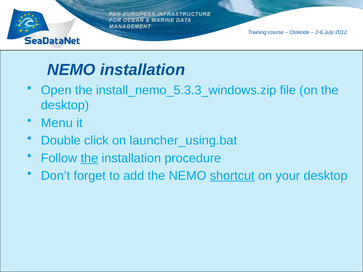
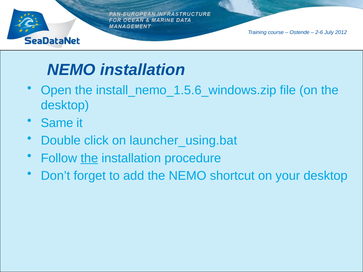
install_nemo_5.3.3_windows.zip: install_nemo_5.3.3_windows.zip -> install_nemo_1.5.6_windows.zip (186, 90)
Menu: Menu -> Same (57, 123)
shortcut underline: present -> none (232, 176)
